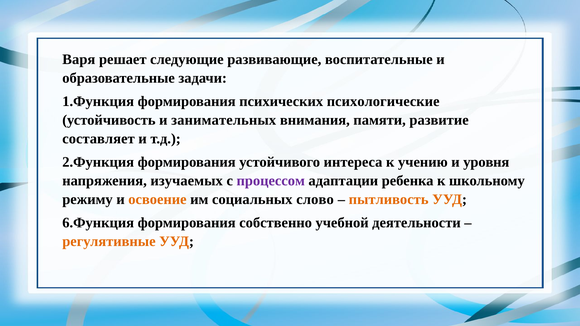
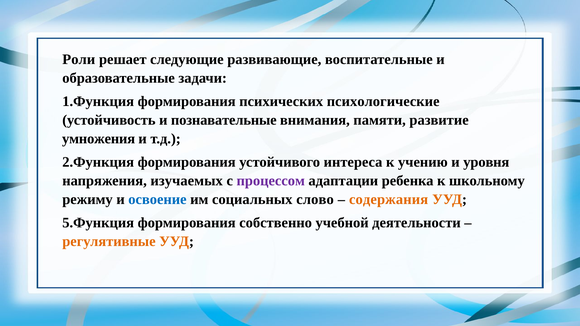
Варя: Варя -> Роли (79, 59)
занимательных: занимательных -> познавательные (224, 120)
составляет: составляет -> умножения (99, 139)
освоение colour: orange -> blue (157, 199)
пытливость: пытливость -> содержания (389, 199)
6.Функция: 6.Функция -> 5.Функция (98, 223)
